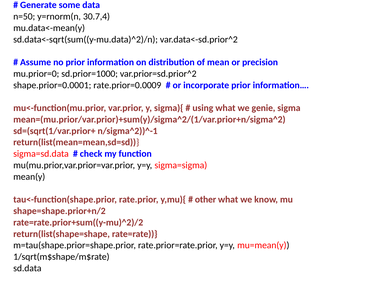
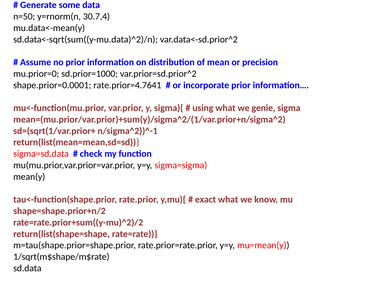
rate.prior=0.0009: rate.prior=0.0009 -> rate.prior=4.7641 (127, 85)
other: other -> exact (206, 199)
